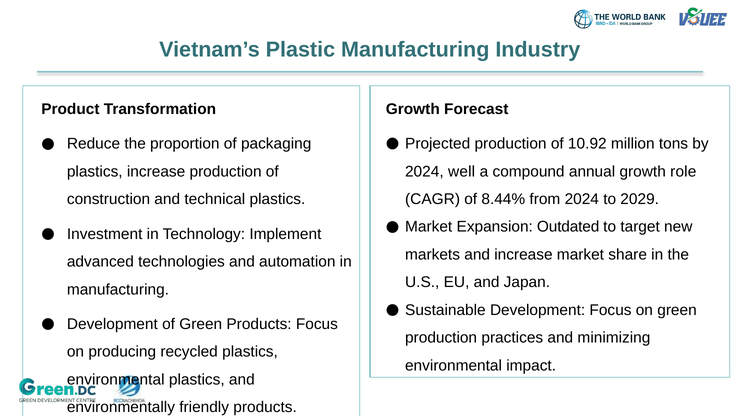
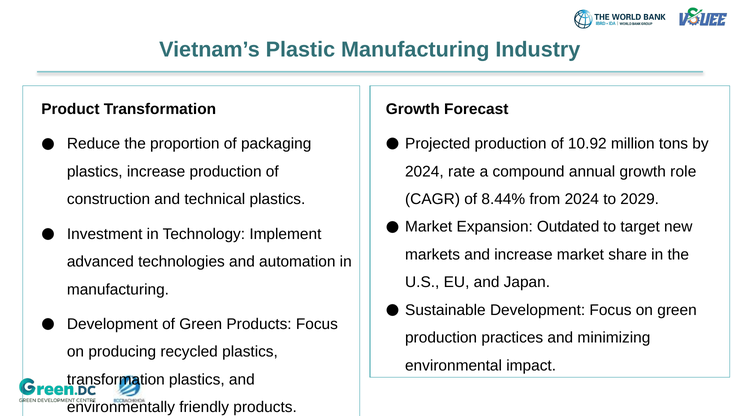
well: well -> rate (462, 172)
environmental: environmental -> transformation (116, 380)
